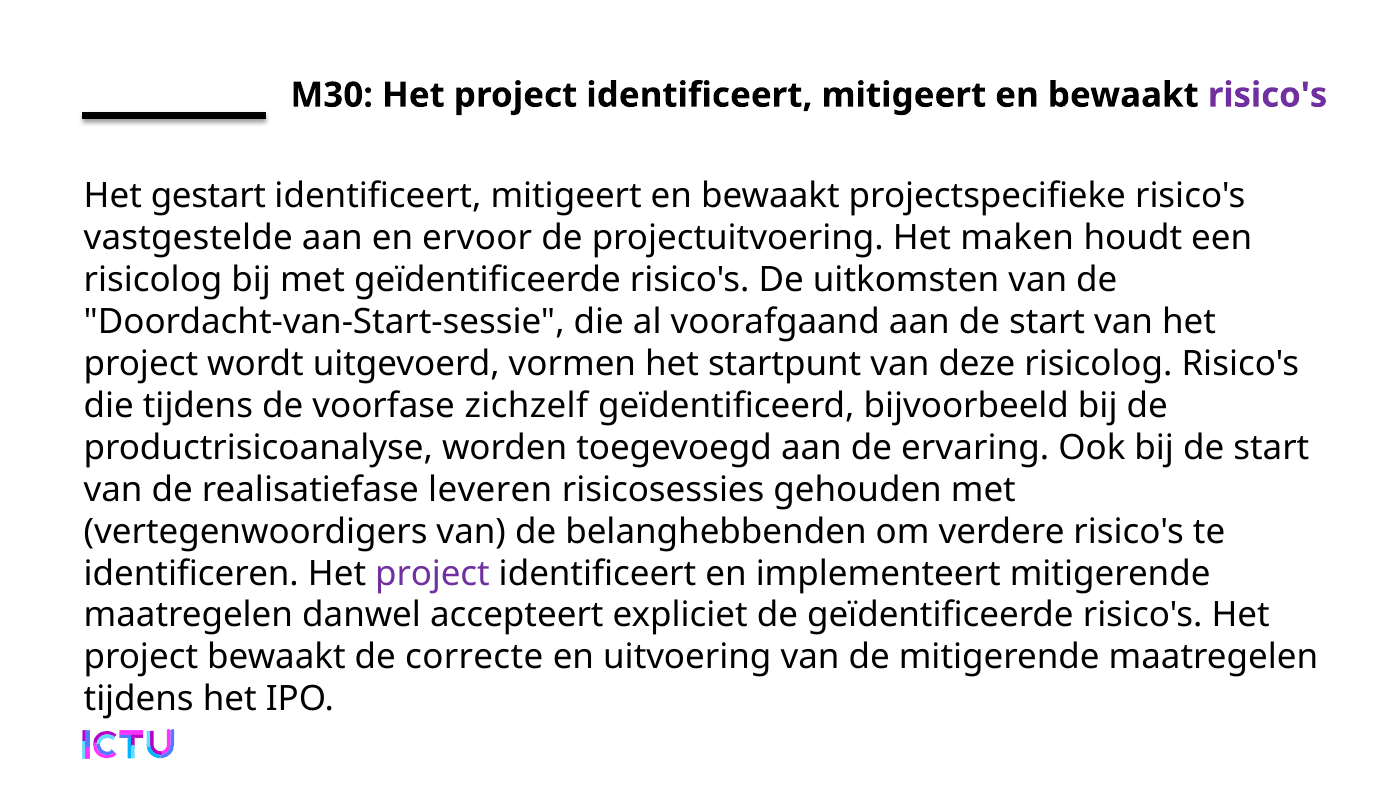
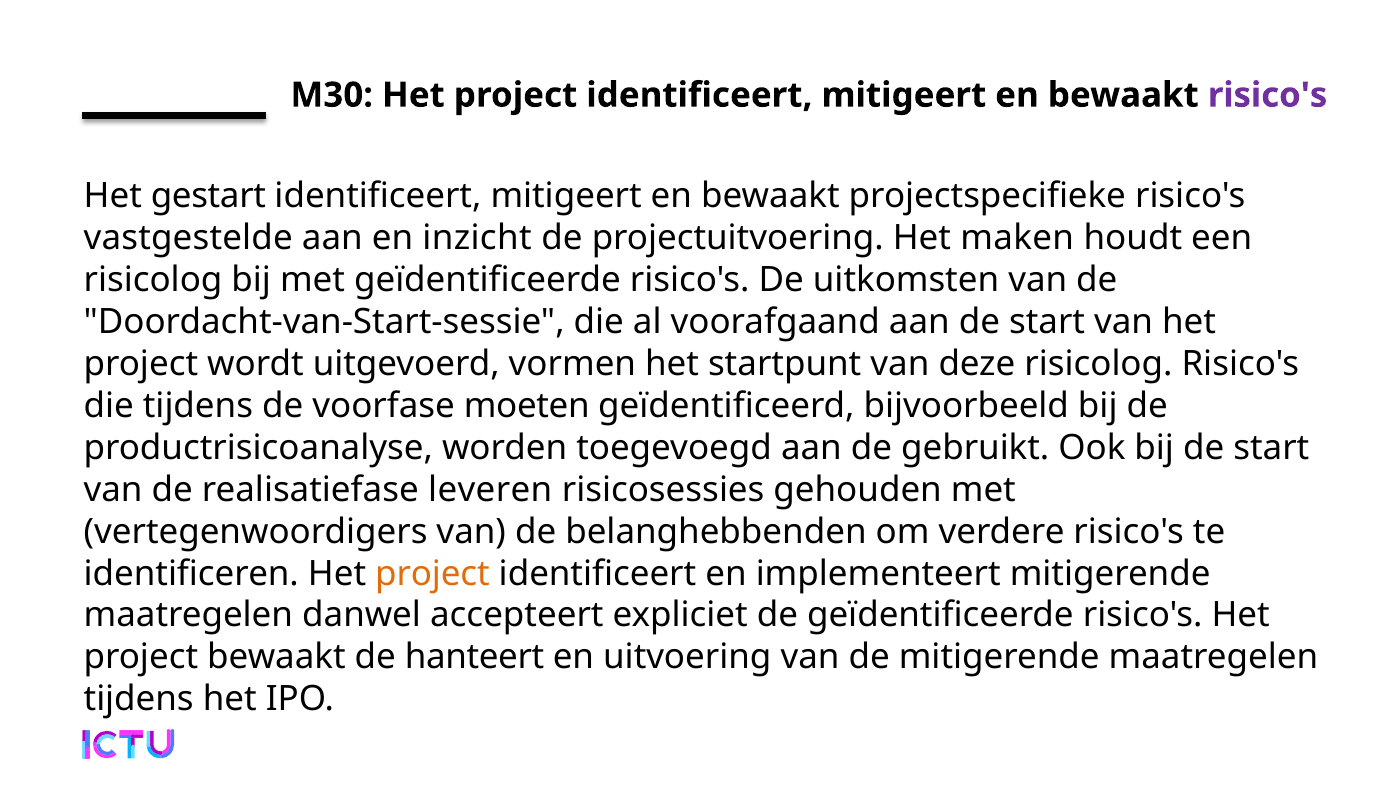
ervoor: ervoor -> inzicht (477, 238)
zichzelf: zichzelf -> moeten (527, 406)
ervaring: ervaring -> gebruikt (975, 448)
project colour: purple -> orange (432, 574)
correcte: correcte -> hanteert (475, 658)
